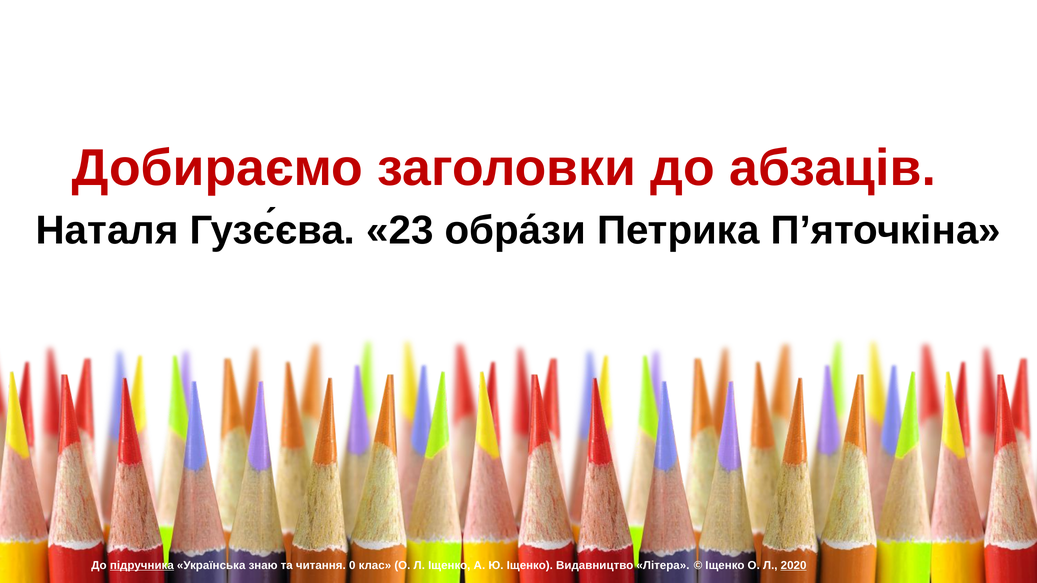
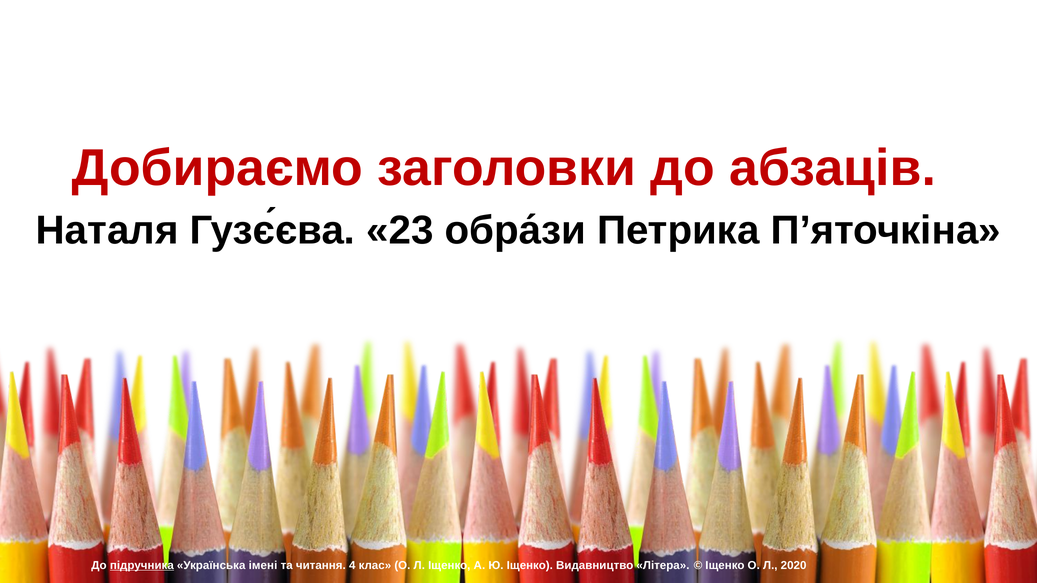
знаю: знаю -> імені (263, 566)
читання 0: 0 -> 4 (352, 566)
2020 underline: present -> none (794, 566)
